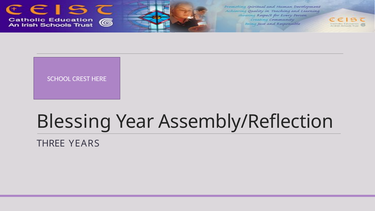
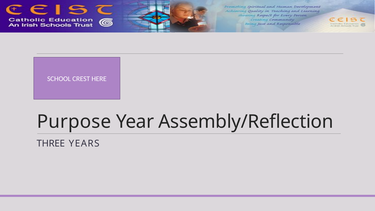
Blessing: Blessing -> Purpose (74, 122)
